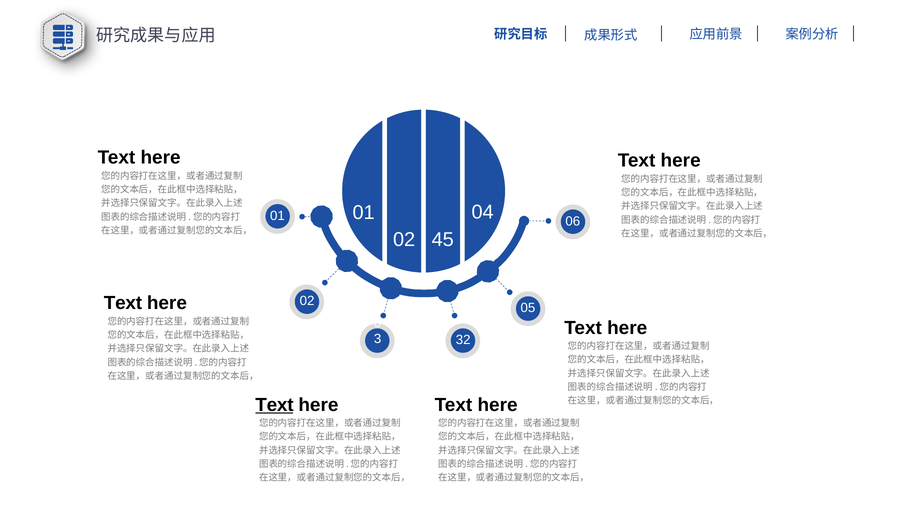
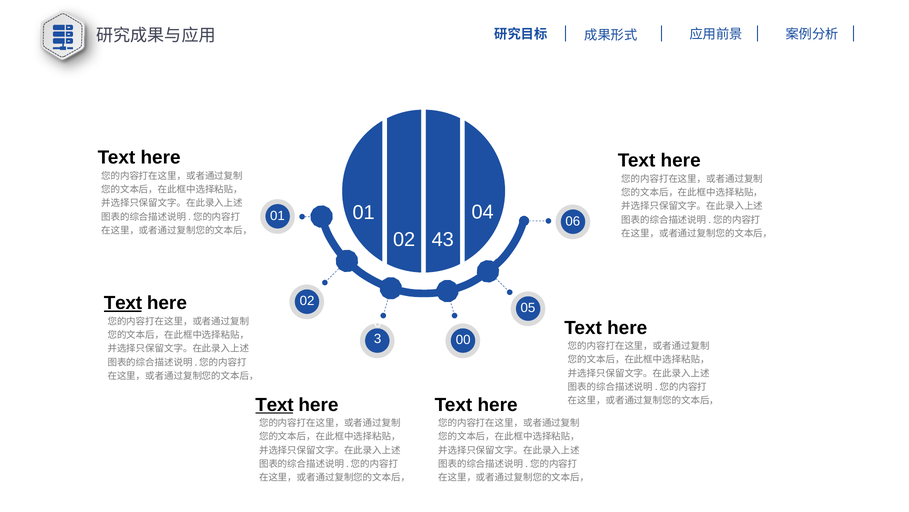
45: 45 -> 43 (443, 239)
Text underline: none -> present (123, 303)
32: 32 -> 00 (463, 339)
